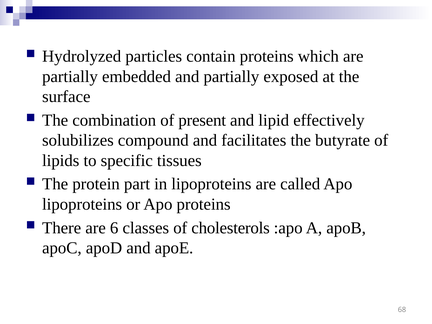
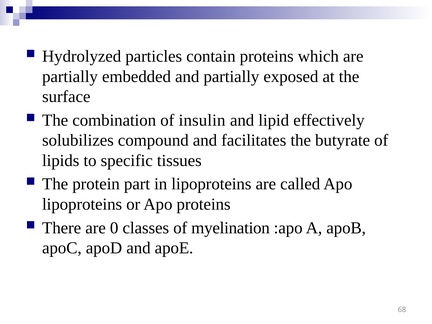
present: present -> insulin (202, 120)
6: 6 -> 0 (114, 228)
cholesterols: cholesterols -> myelination (231, 228)
